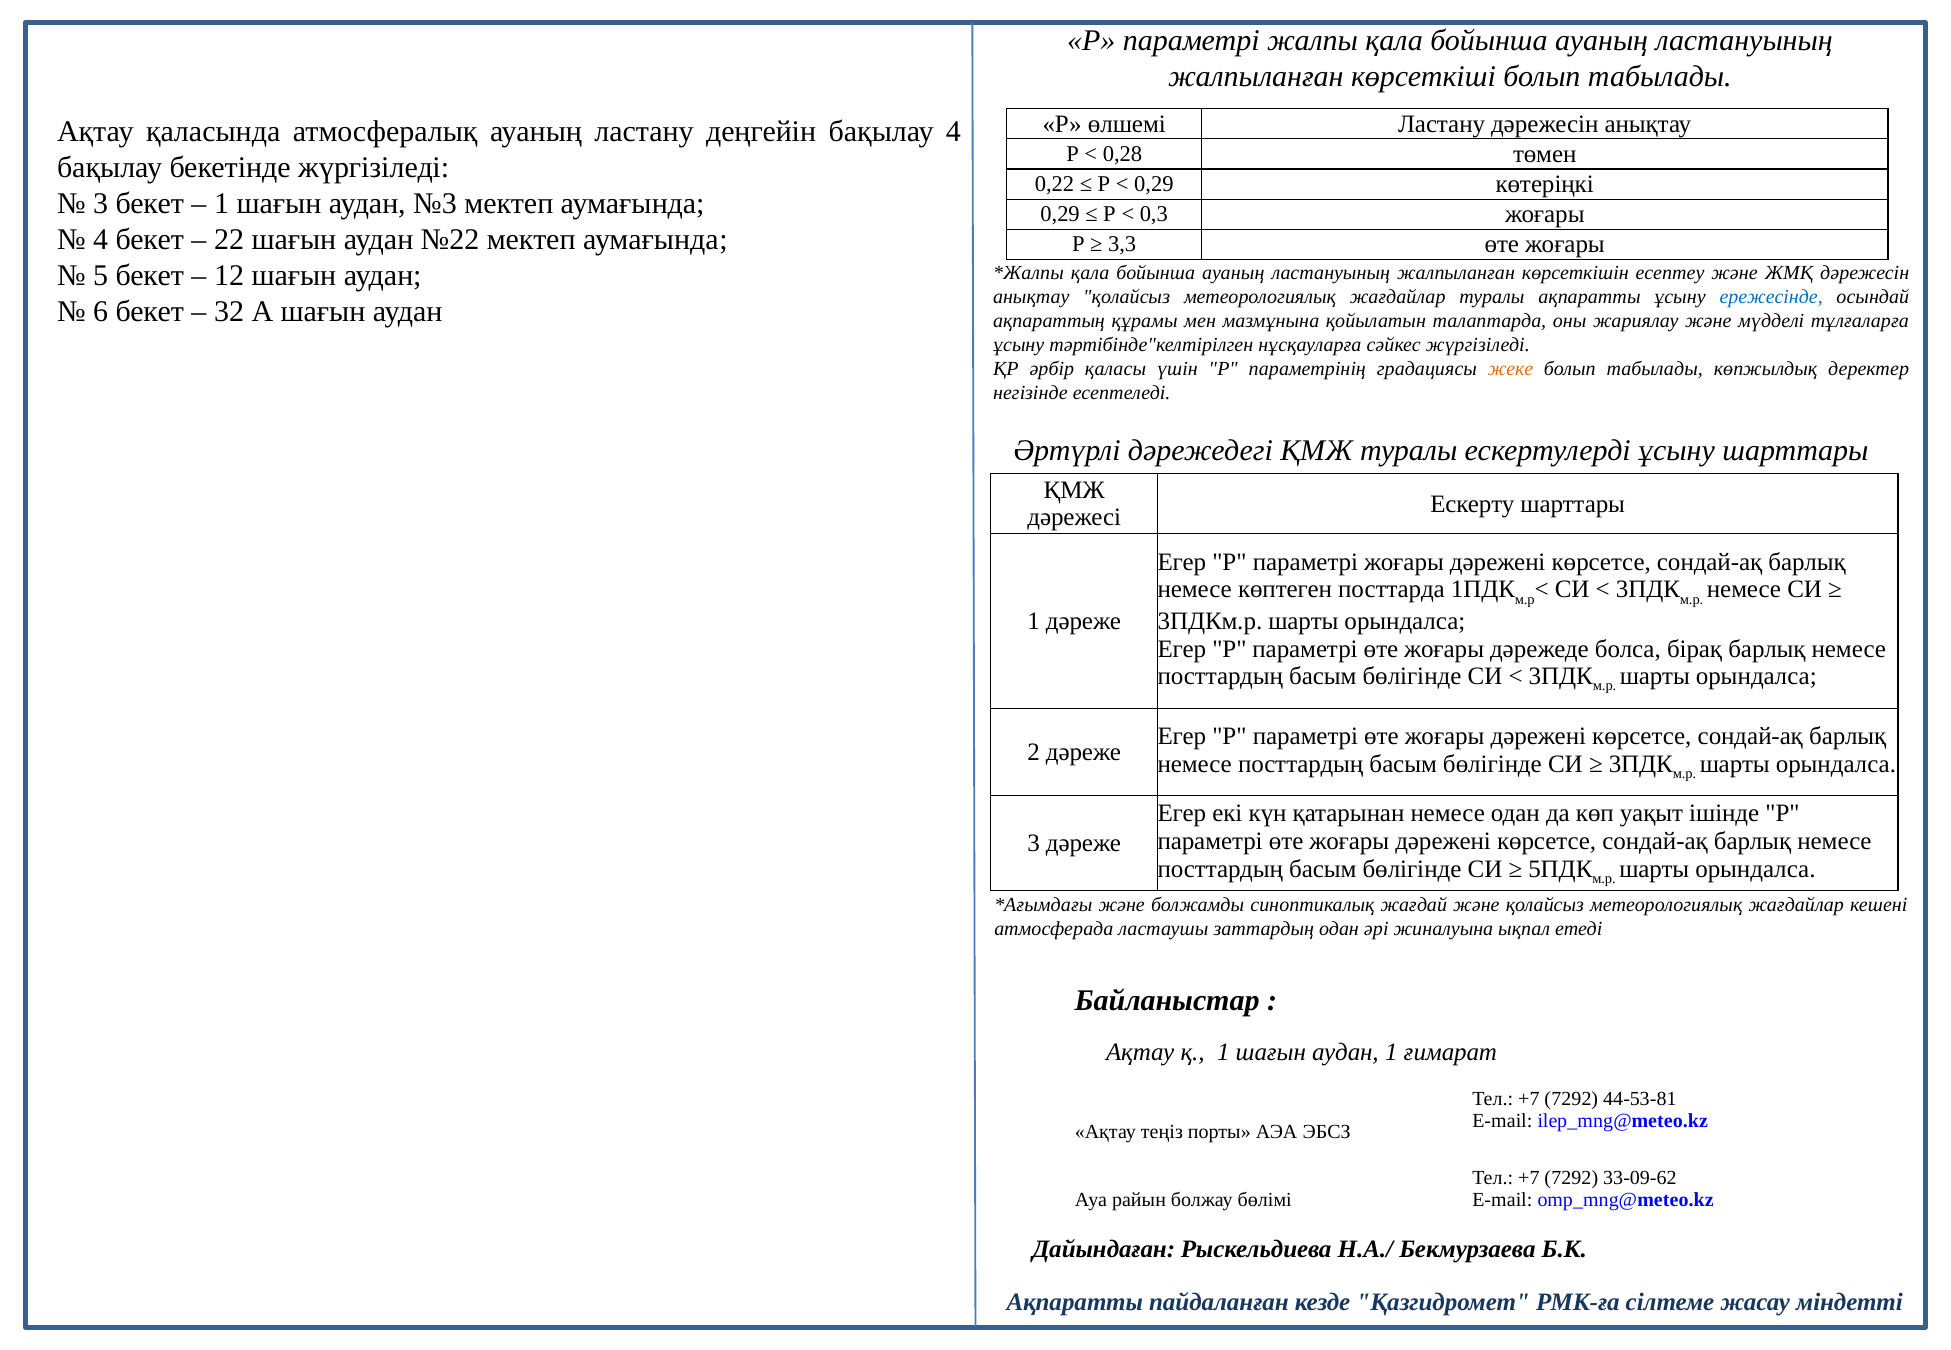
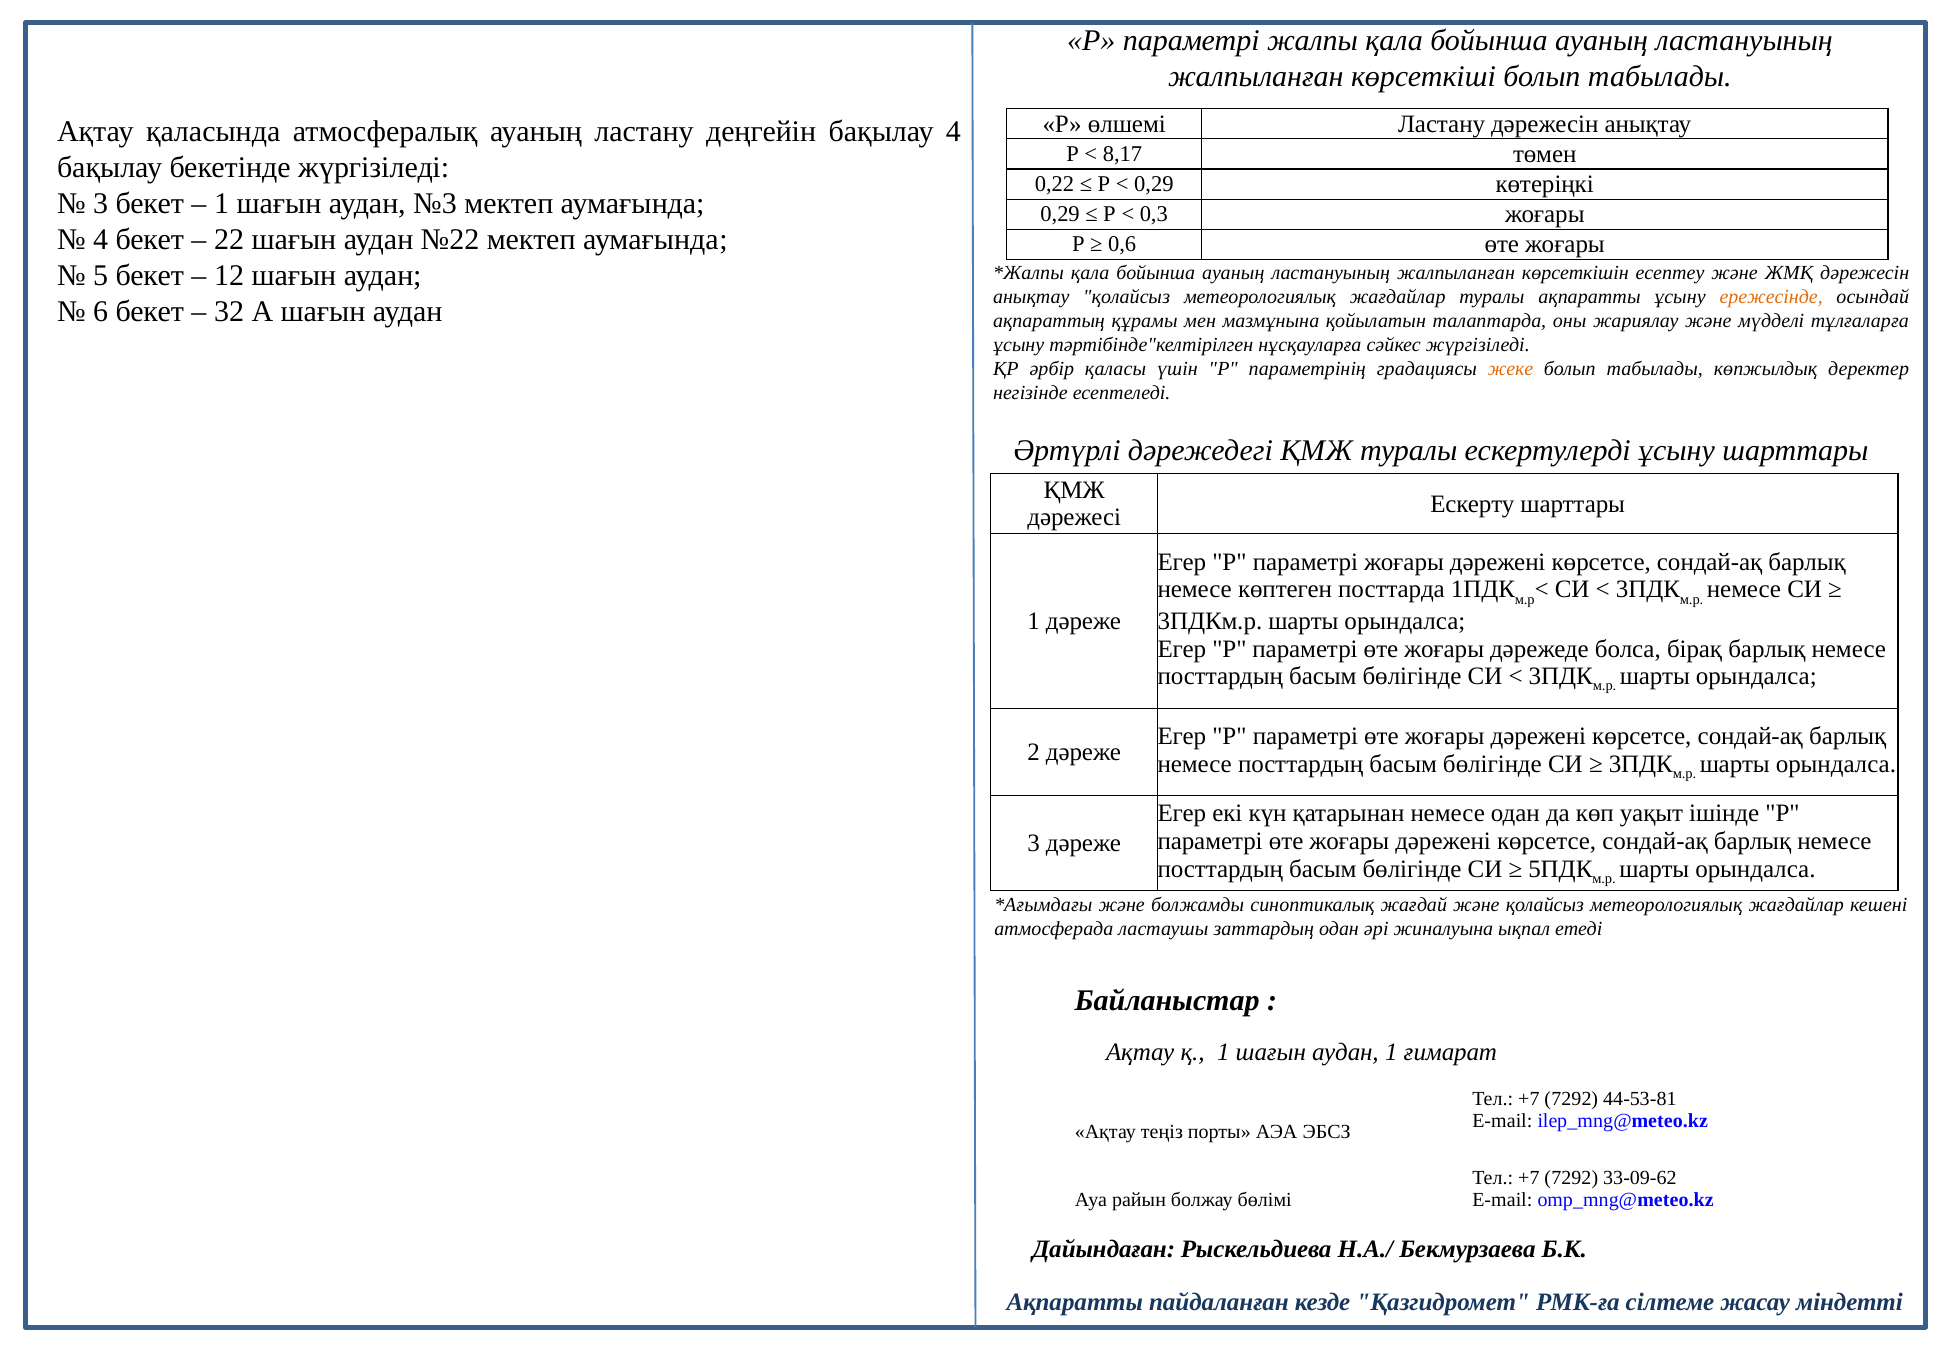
0,28: 0,28 -> 8,17 (1122, 154)
3,3: 3,3 -> 0,6 (1122, 245)
ережесінде colour: blue -> orange (1771, 297)
